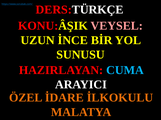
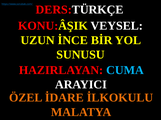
VEYSEL colour: pink -> white (117, 26)
